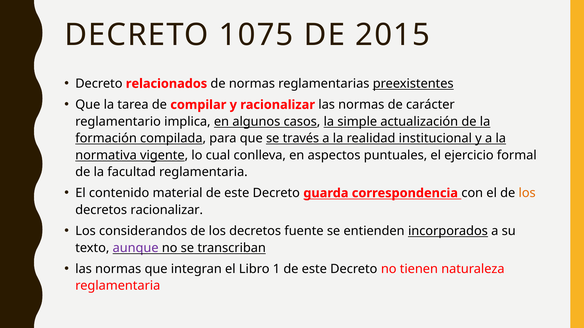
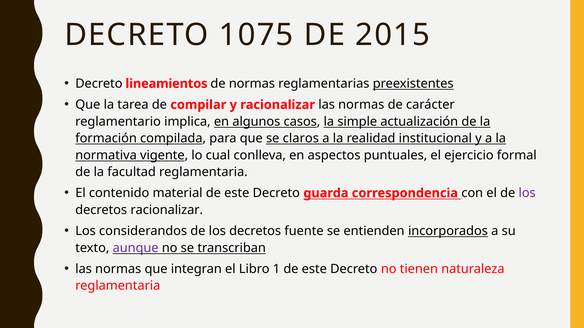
relacionados: relacionados -> lineamientos (167, 84)
través: través -> claros (301, 139)
los colour: orange -> purple (527, 193)
